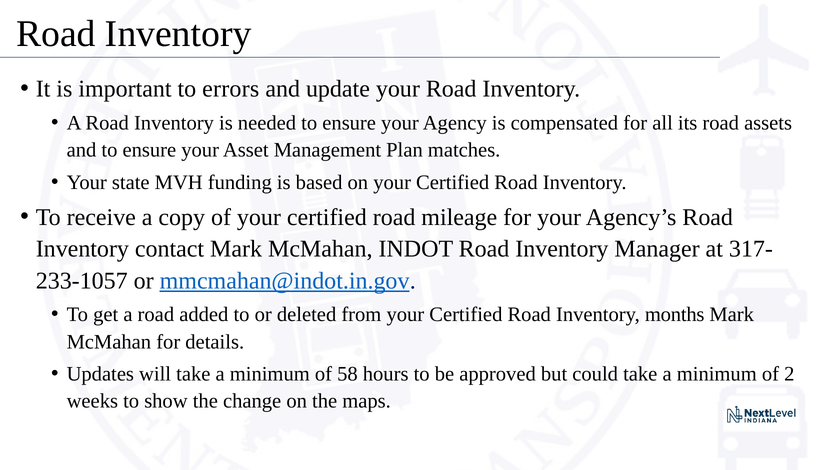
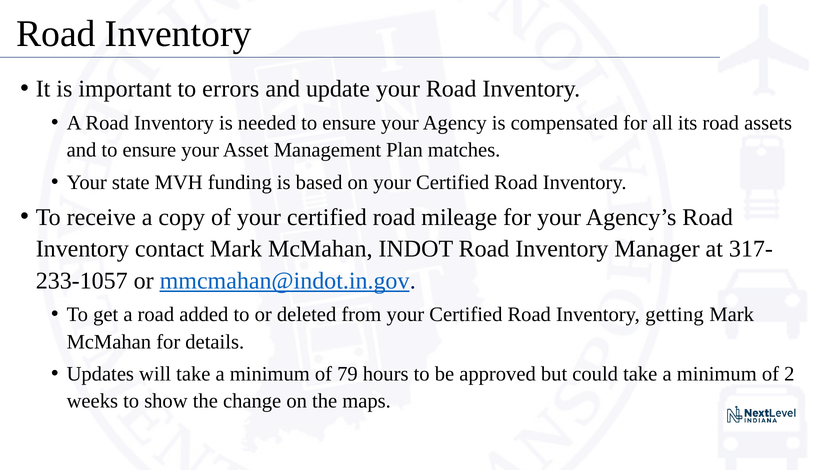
months: months -> getting (675, 315)
58: 58 -> 79 (347, 374)
